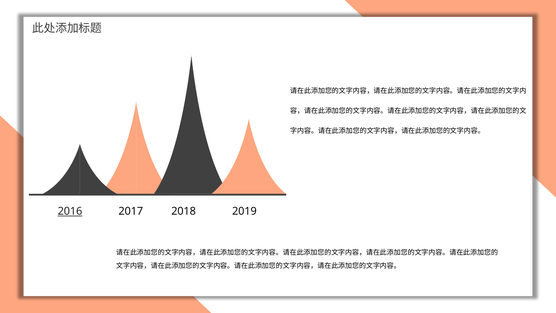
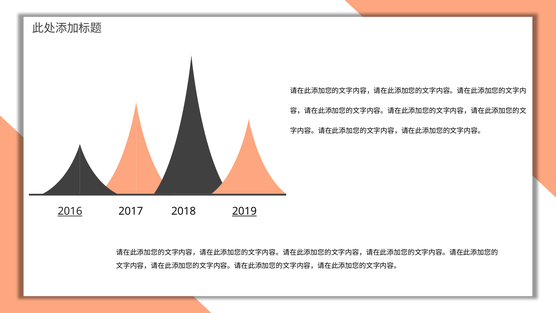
2019 underline: none -> present (244, 211)
